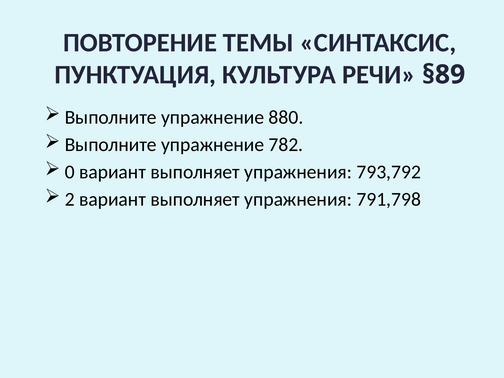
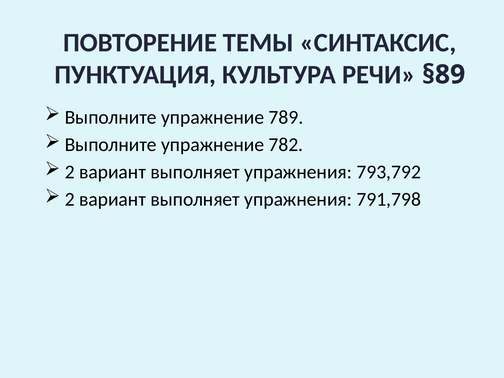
880: 880 -> 789 (286, 117)
0: 0 -> 2 (70, 172)
